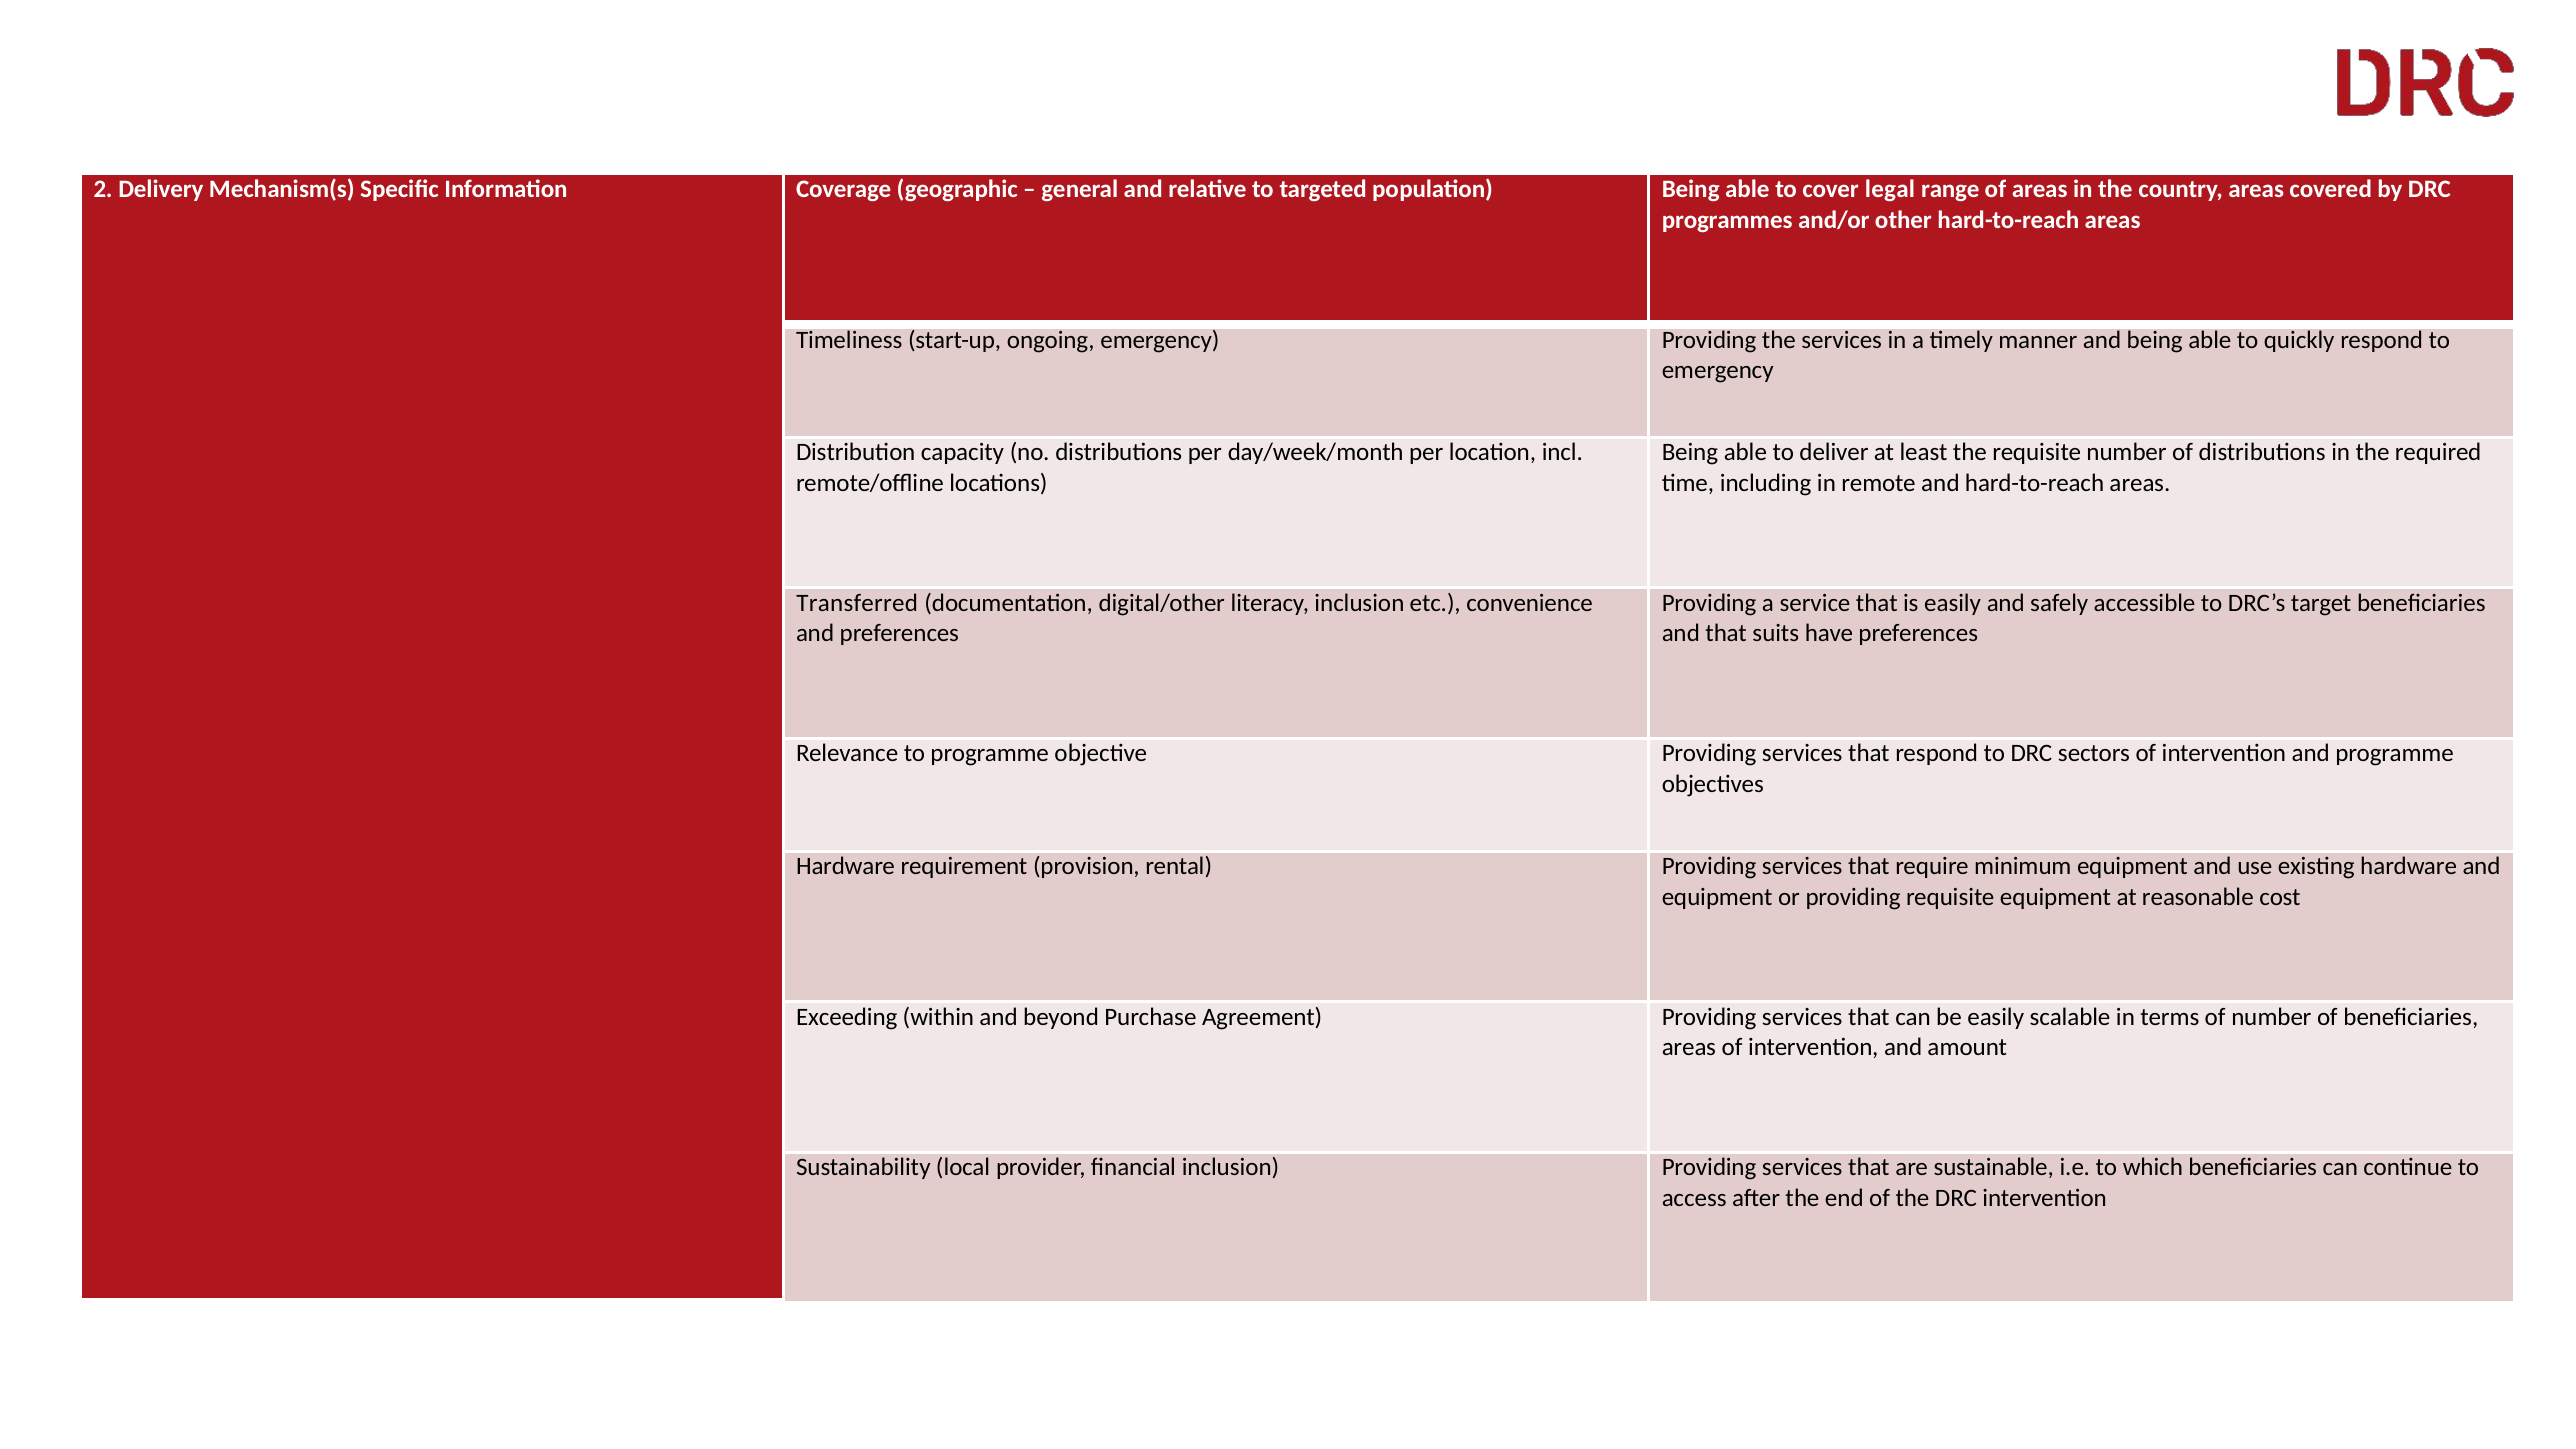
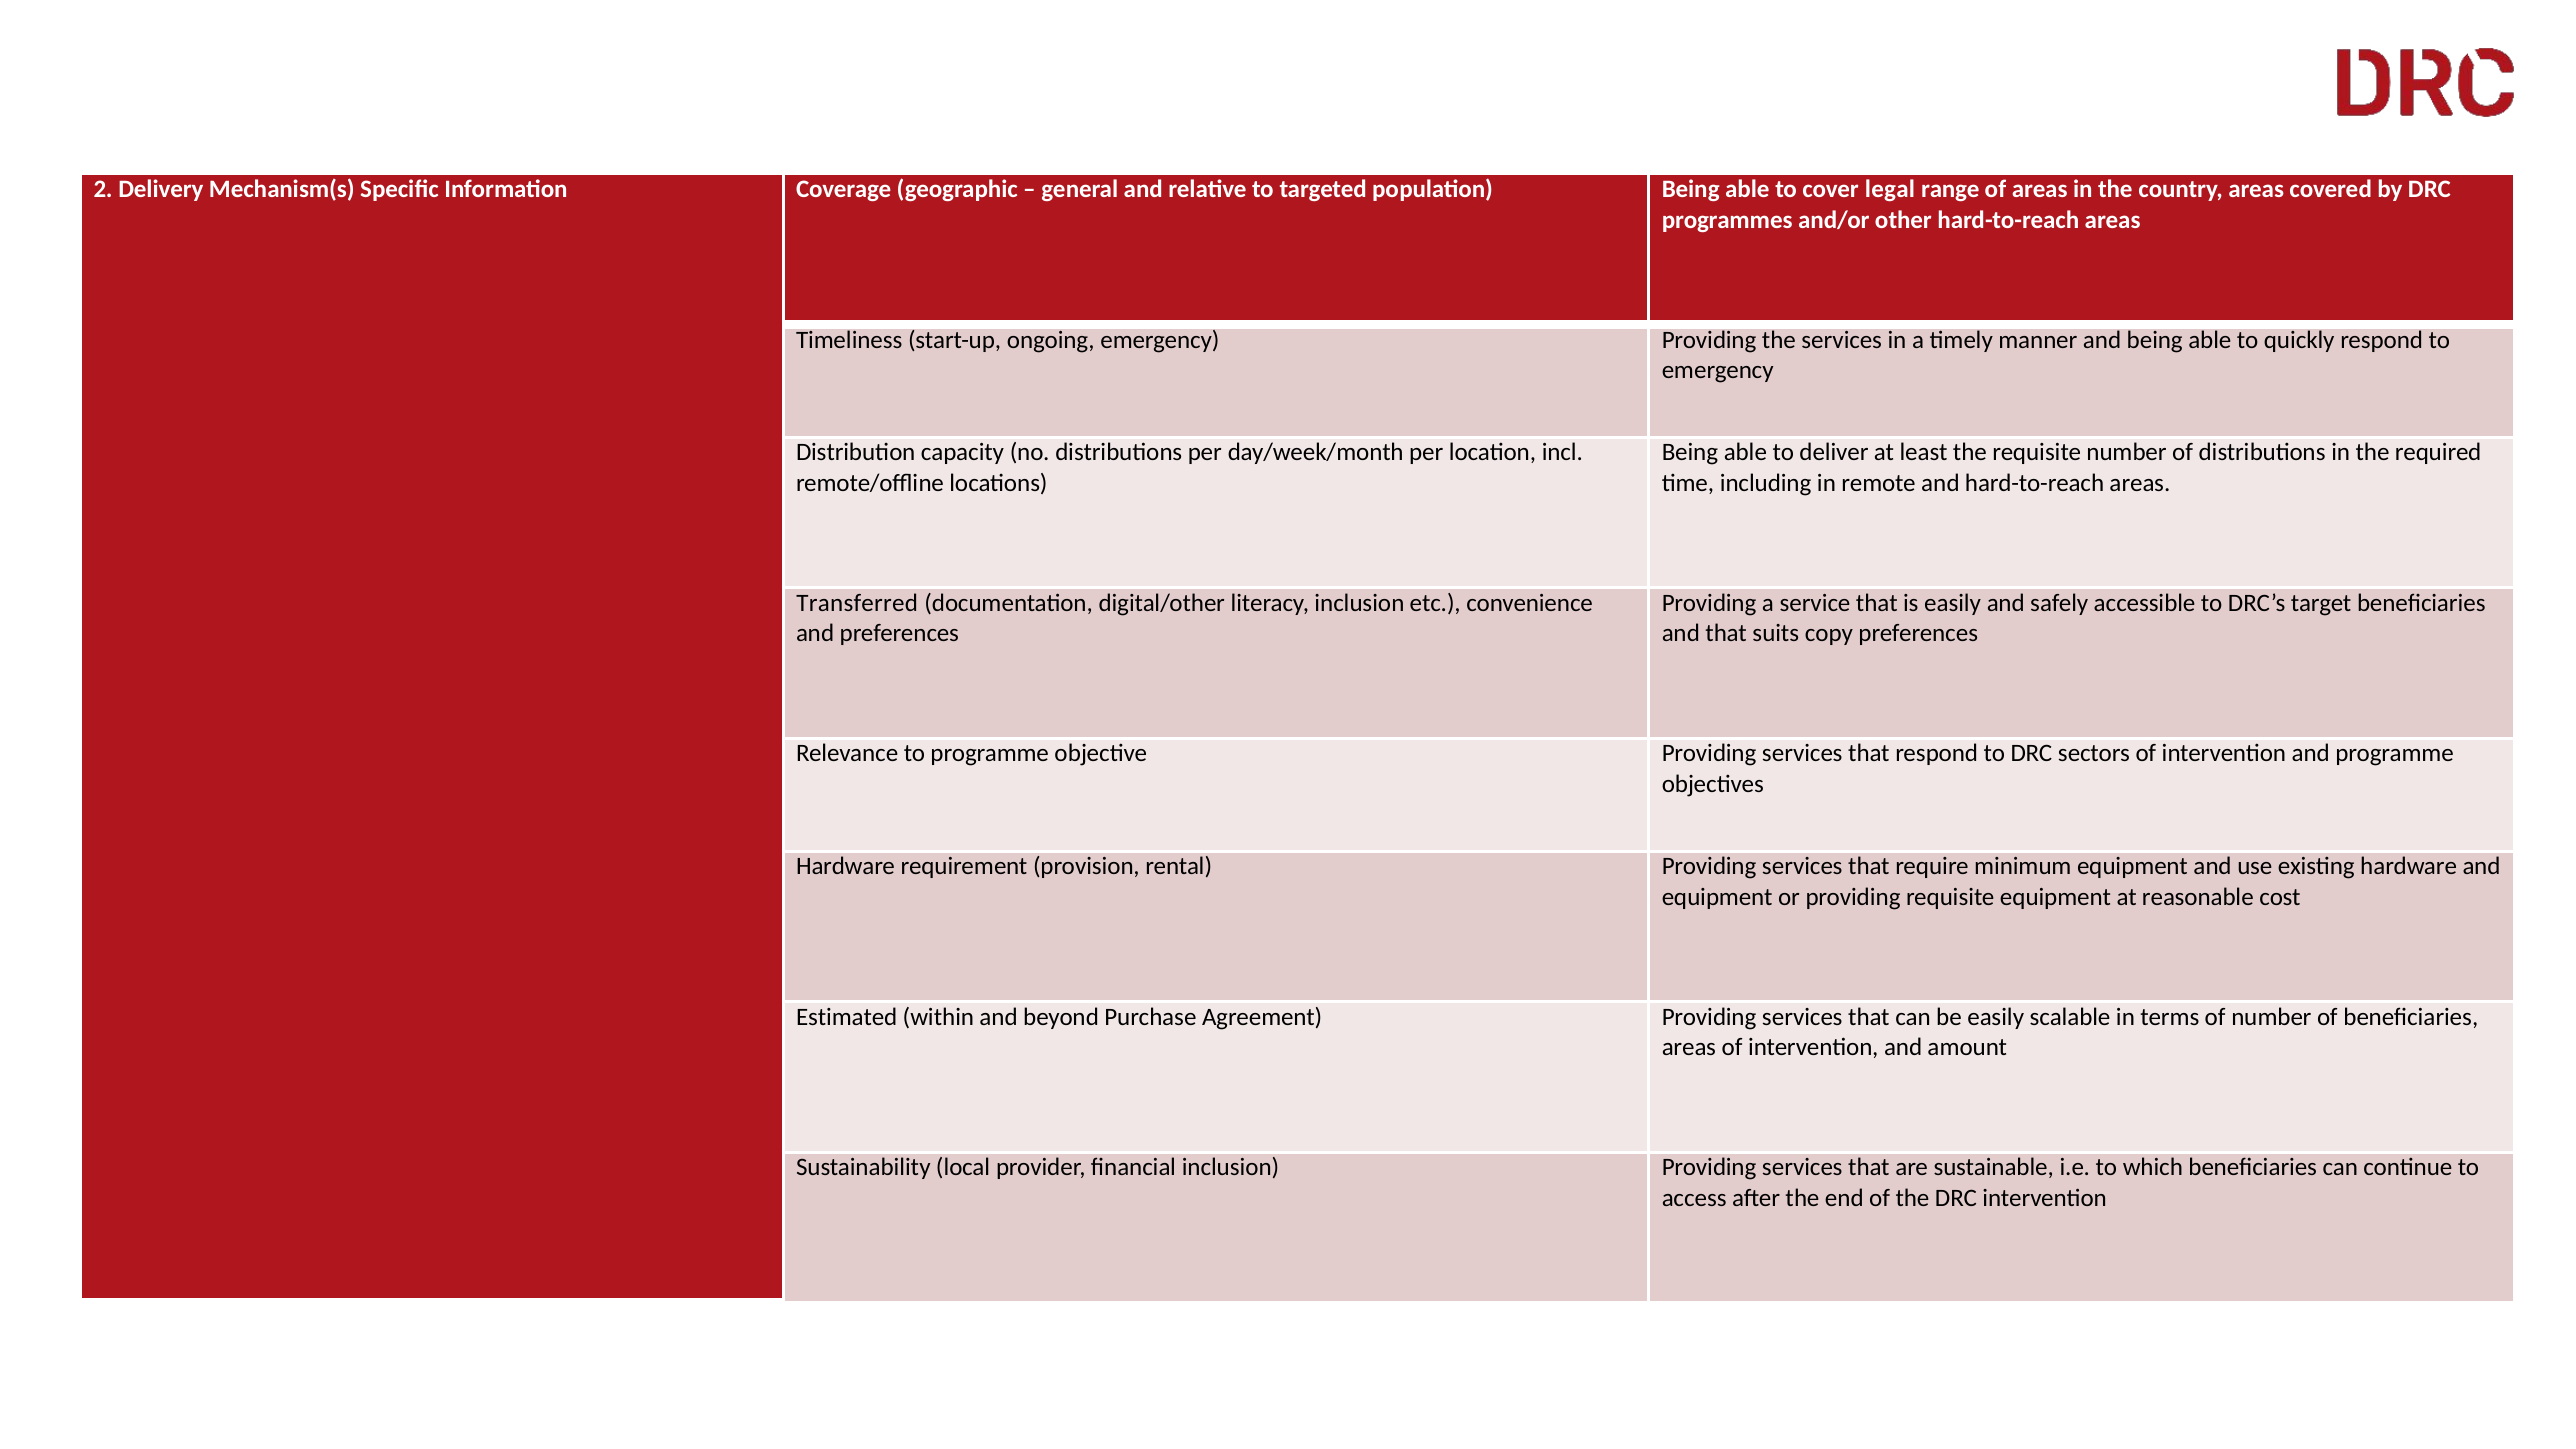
have: have -> copy (1829, 634)
Exceeding: Exceeding -> Estimated (847, 1017)
